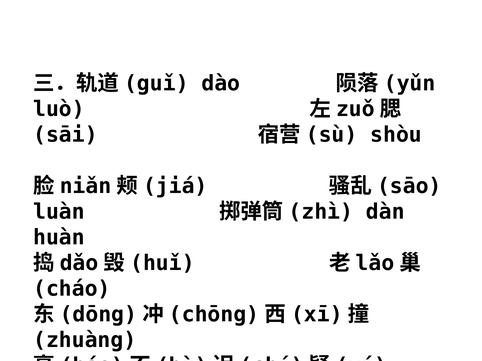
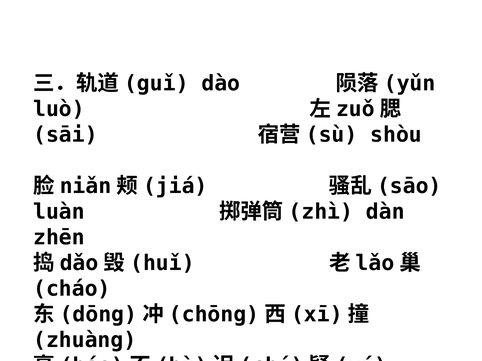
huàn: huàn -> zhēn (59, 238)
